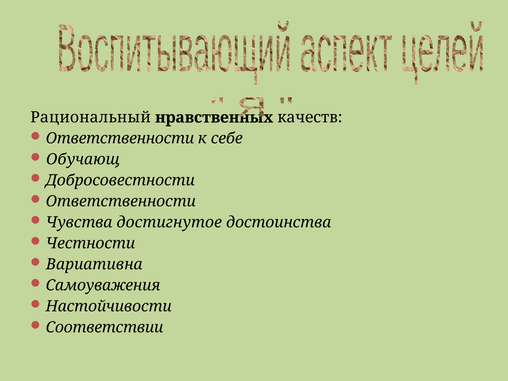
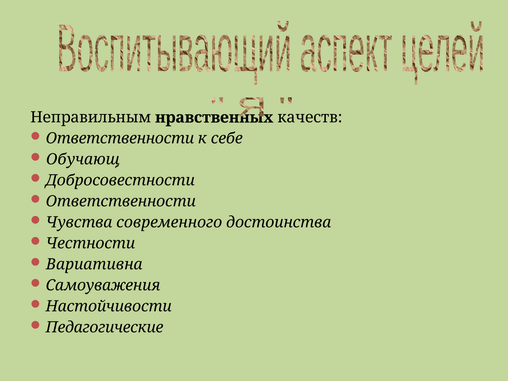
Рациональный: Рациональный -> Неправильным (91, 117)
достигнутое: достигнутое -> современного (169, 222)
Соответствии: Соответствии -> Педагогические (104, 327)
